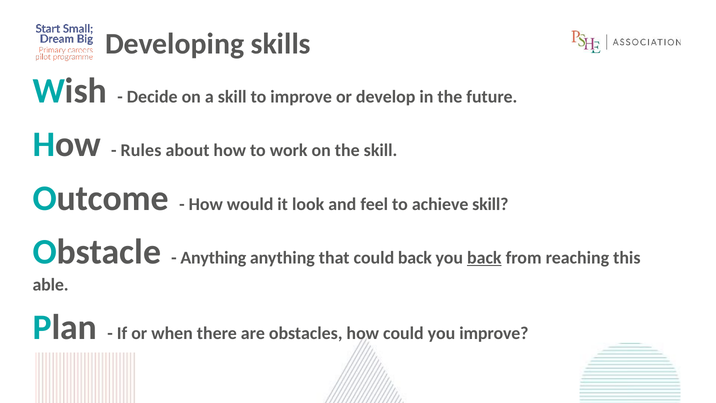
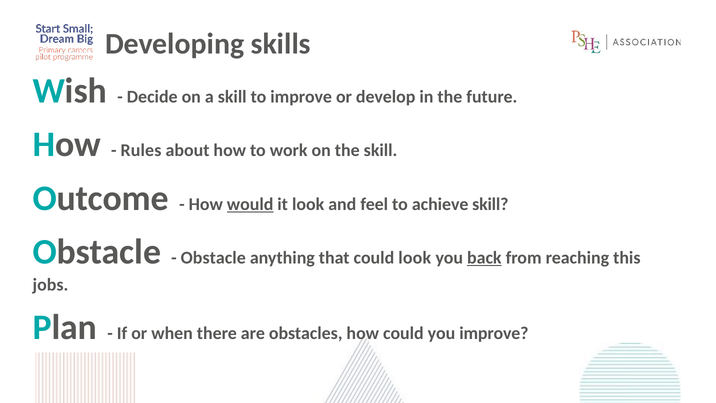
would underline: none -> present (250, 204)
Anything: Anything -> Obstacle (213, 258)
could back: back -> look (415, 258)
able: able -> jobs (50, 285)
